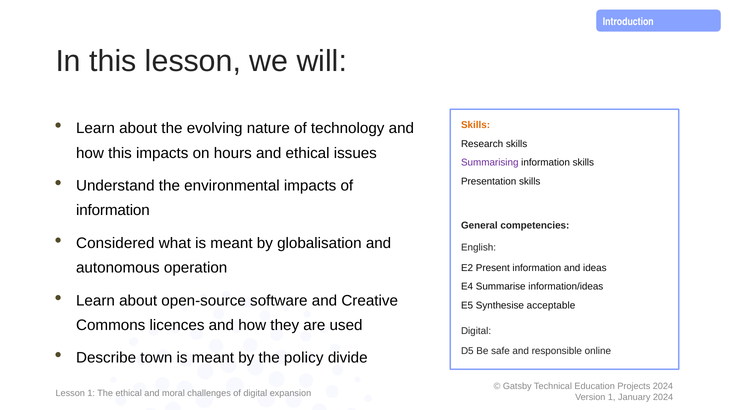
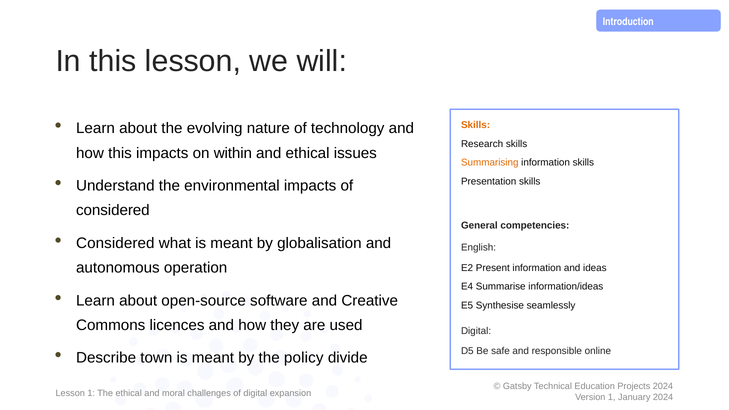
hours: hours -> within (233, 153)
Summarising colour: purple -> orange (490, 163)
information: information -> considered (113, 210)
acceptable: acceptable -> seamlessly (551, 305)
